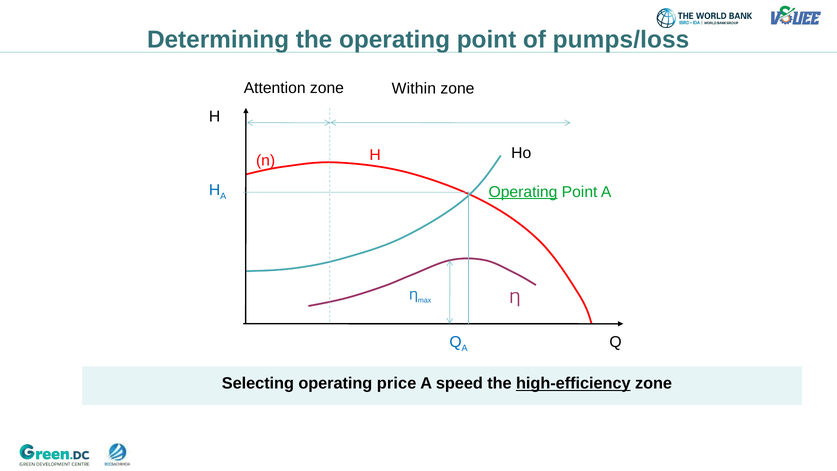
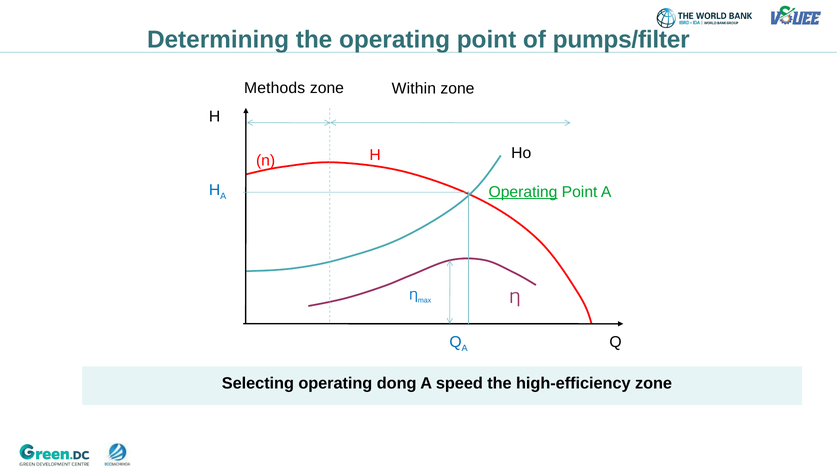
pumps/loss: pumps/loss -> pumps/filter (621, 40)
Attention: Attention -> Methods (275, 88)
price: price -> dong (397, 383)
high-efficiency underline: present -> none (573, 383)
